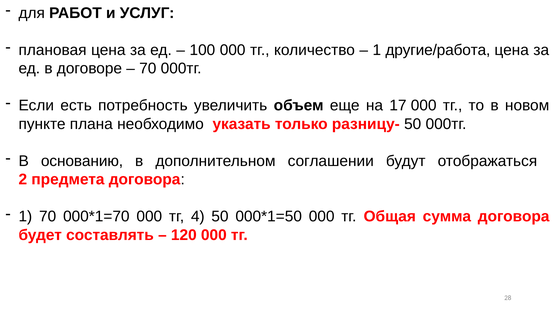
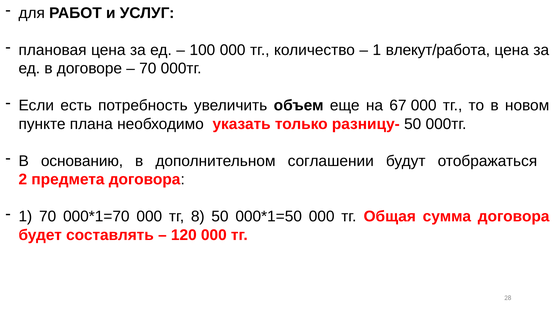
другие/работа: другие/работа -> влекут/работа (438, 50)
17: 17 -> 67 (398, 106)
4: 4 -> 8 (198, 217)
